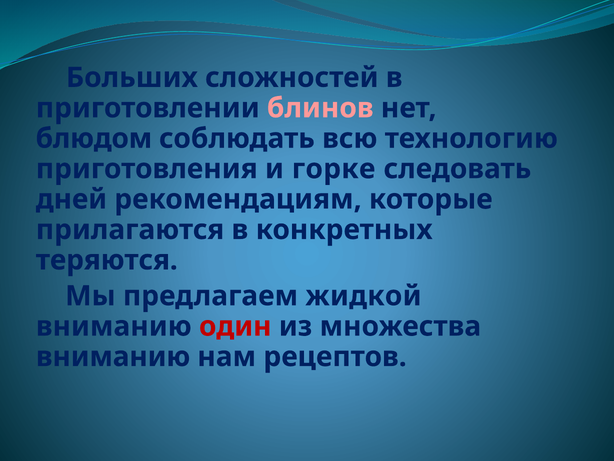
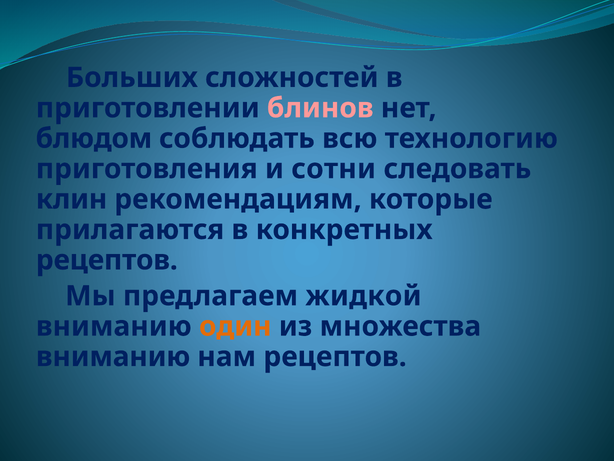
горке: горке -> сотни (334, 169)
дней: дней -> клин (72, 199)
теряются: теряются -> рецептов (107, 260)
один colour: red -> orange (235, 326)
